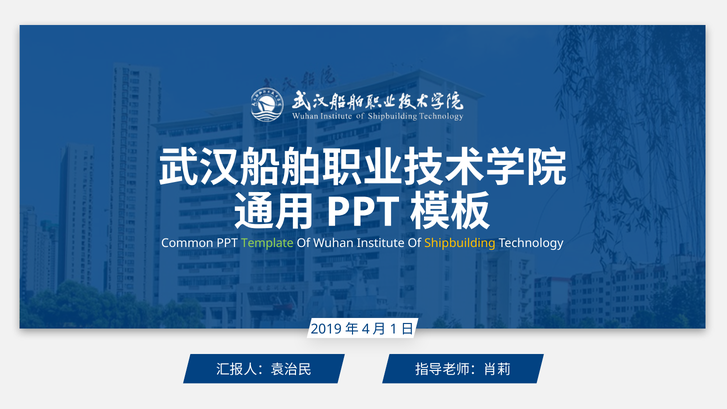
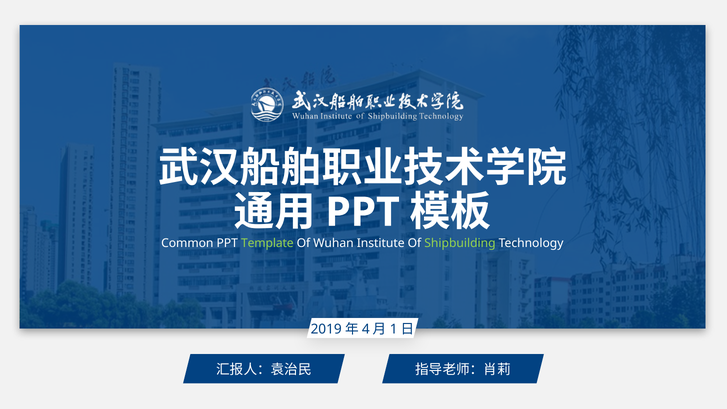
Shipbuilding colour: yellow -> light green (460, 243)
